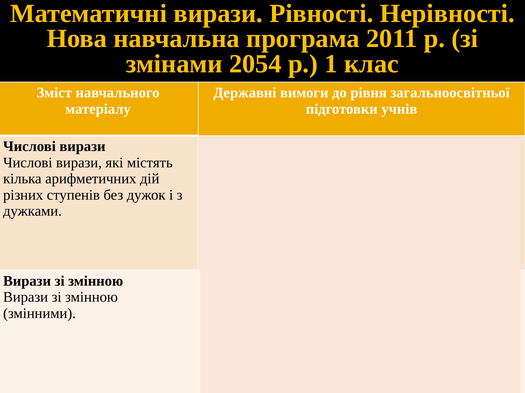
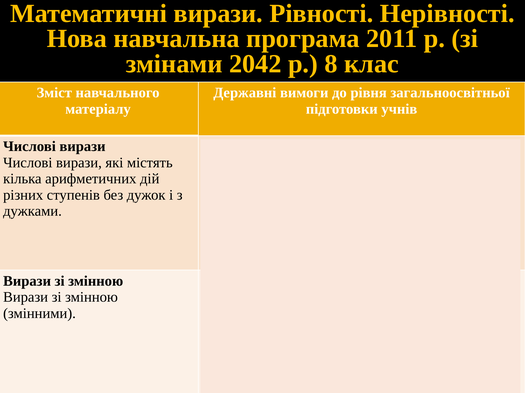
2054: 2054 -> 2042 (255, 64)
1: 1 -> 8 (331, 64)
